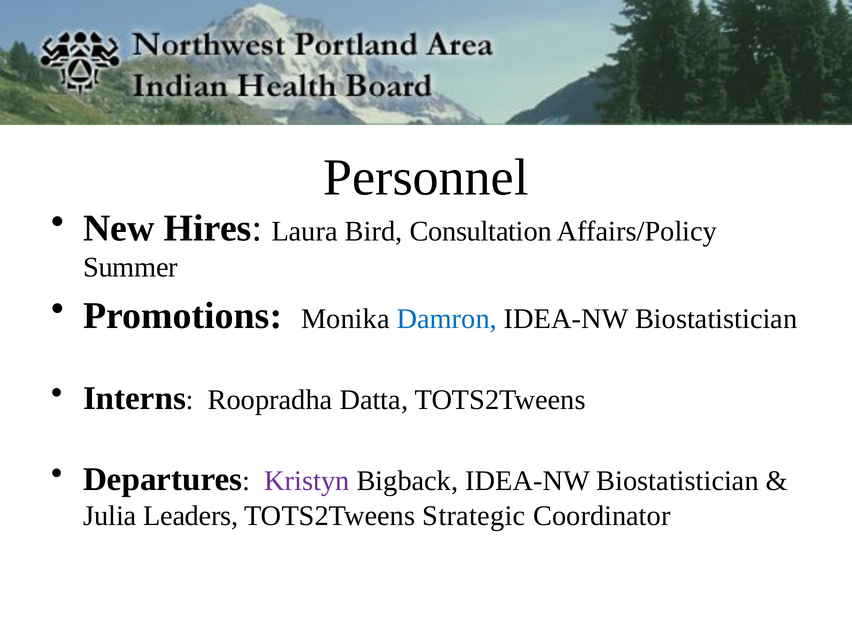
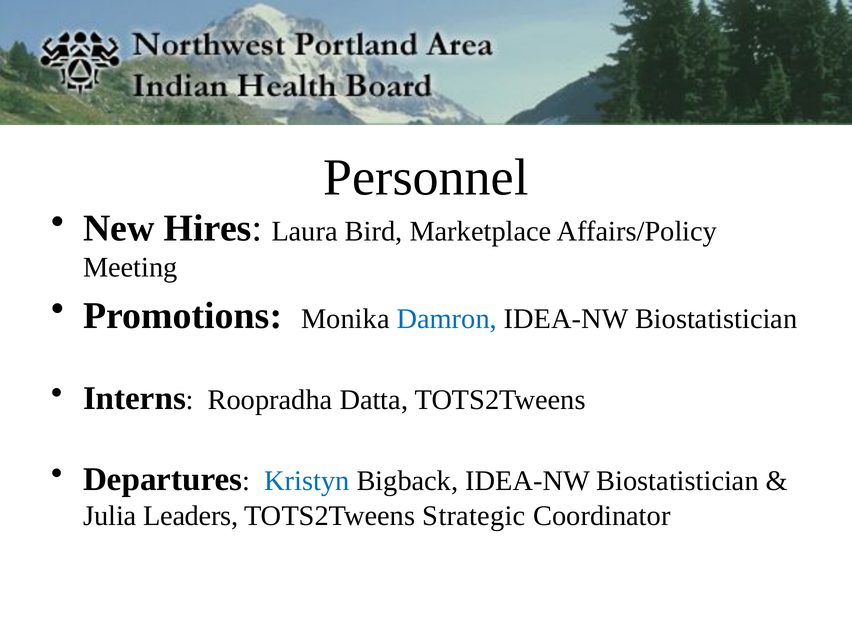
Consultation: Consultation -> Marketplace (480, 232)
Summer: Summer -> Meeting (130, 268)
Kristyn colour: purple -> blue (307, 481)
